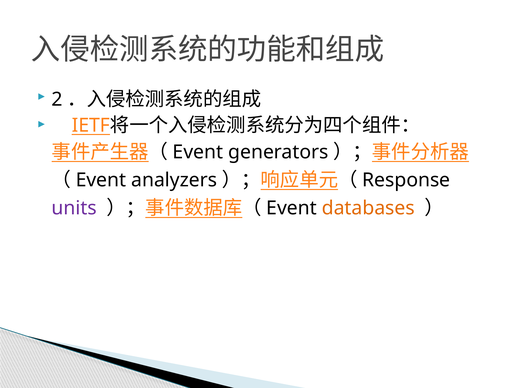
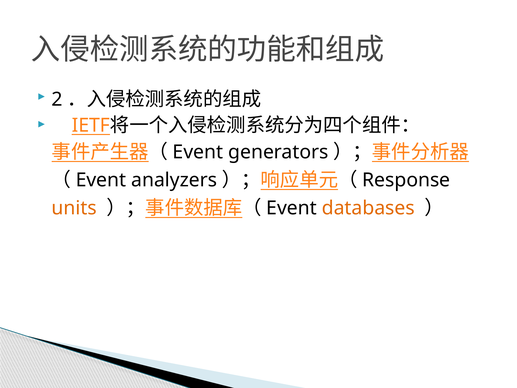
units colour: purple -> orange (74, 208)
